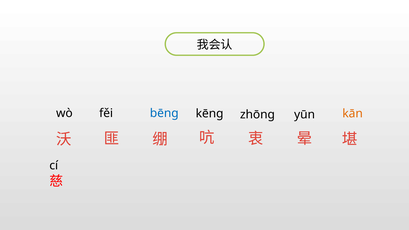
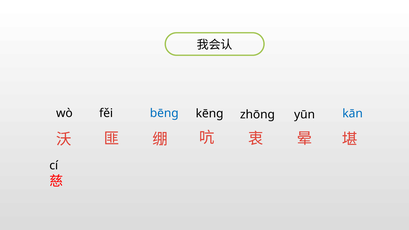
kān colour: orange -> blue (353, 113)
